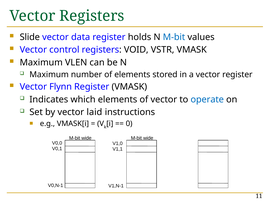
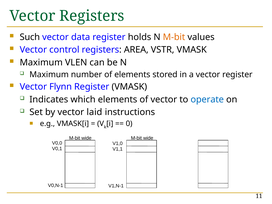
Slide: Slide -> Such (30, 37)
M-bit colour: blue -> orange (174, 37)
VOID: VOID -> AREA (136, 50)
